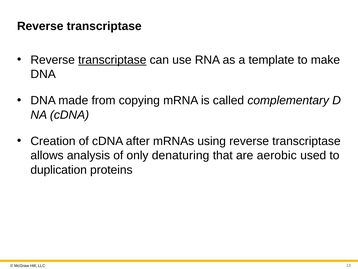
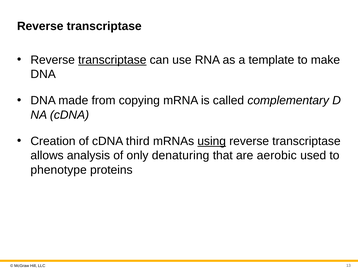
after: after -> third (138, 141)
using underline: none -> present (212, 141)
duplication: duplication -> phenotype (59, 170)
